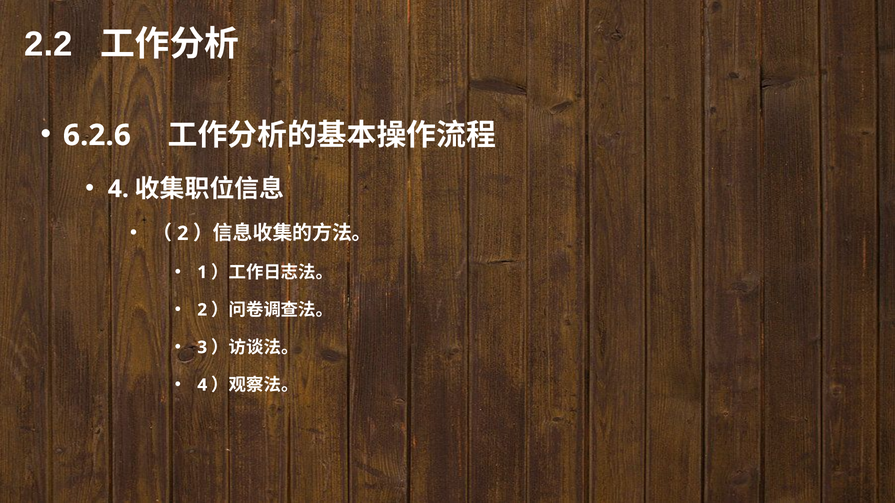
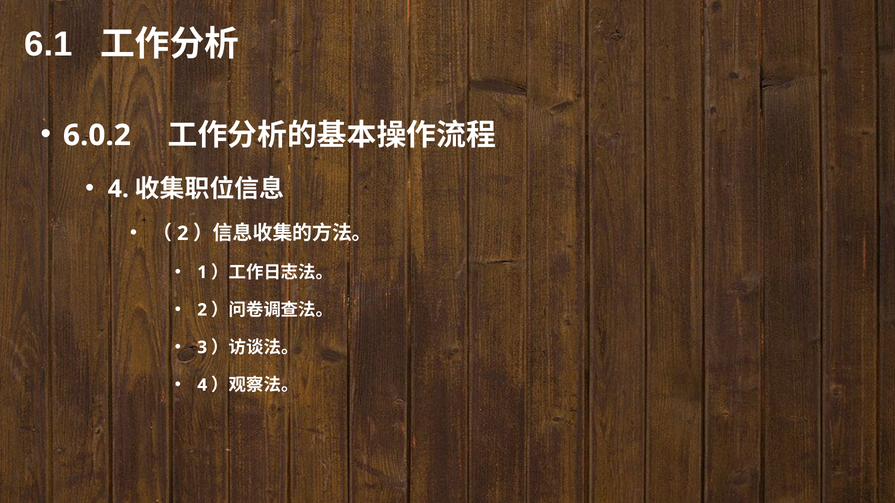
2.2: 2.2 -> 6.1 (48, 44)
6.2.6: 6.2.6 -> 6.0.2 (97, 135)
